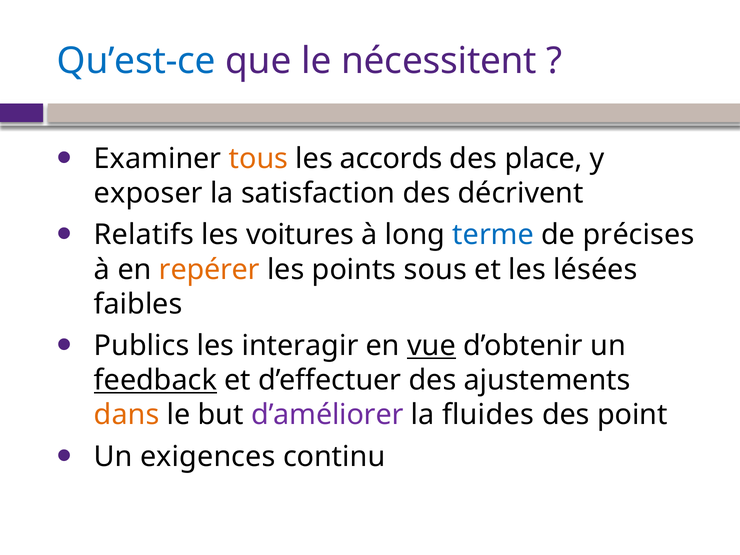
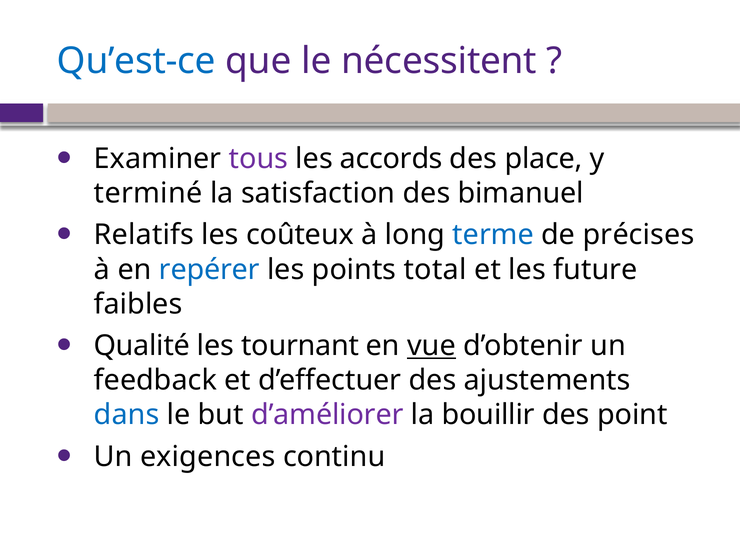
tous colour: orange -> purple (258, 159)
exposer: exposer -> terminé (148, 193)
décrivent: décrivent -> bimanuel (521, 193)
voitures: voitures -> coûteux (300, 235)
repérer colour: orange -> blue (209, 270)
sous: sous -> total (435, 270)
lésées: lésées -> future (595, 270)
Publics: Publics -> Qualité (142, 346)
interagir: interagir -> tournant (300, 346)
feedback underline: present -> none (155, 380)
dans colour: orange -> blue (127, 415)
fluides: fluides -> bouillir (488, 415)
